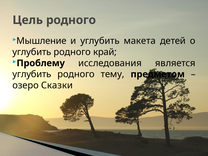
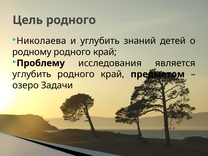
Мышление: Мышление -> Николаева (41, 41)
макета: макета -> знаний (140, 41)
углубить: углубить -> родному (32, 52)
тему: тему -> край (113, 74)
Сказки: Сказки -> Задачи (57, 85)
